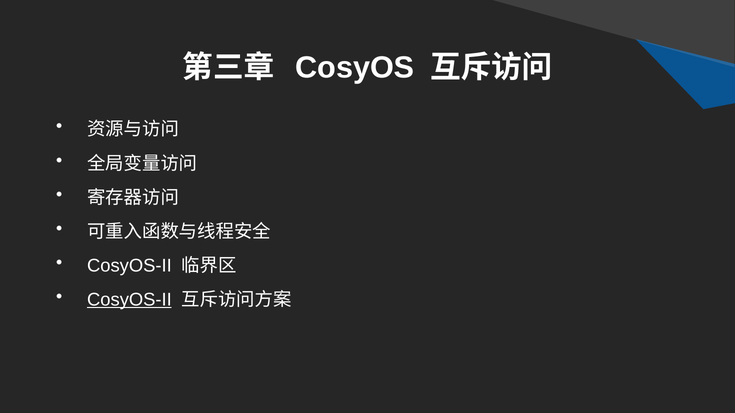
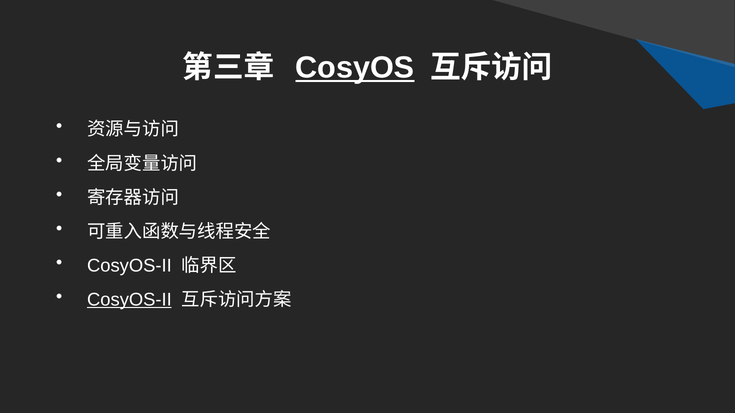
CosyOS underline: none -> present (355, 68)
